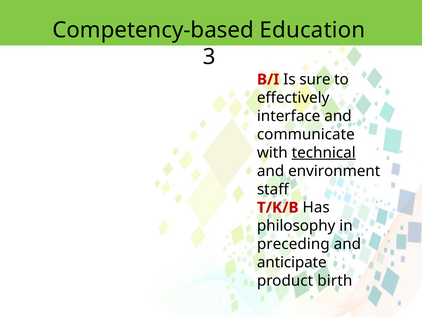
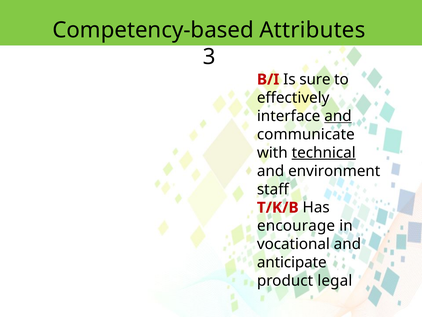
Education: Education -> Attributes (312, 30)
and underline: none -> present (338, 116)
philosophy: philosophy -> encourage (296, 226)
preceding: preceding -> vocational (293, 244)
birth: birth -> legal (335, 280)
